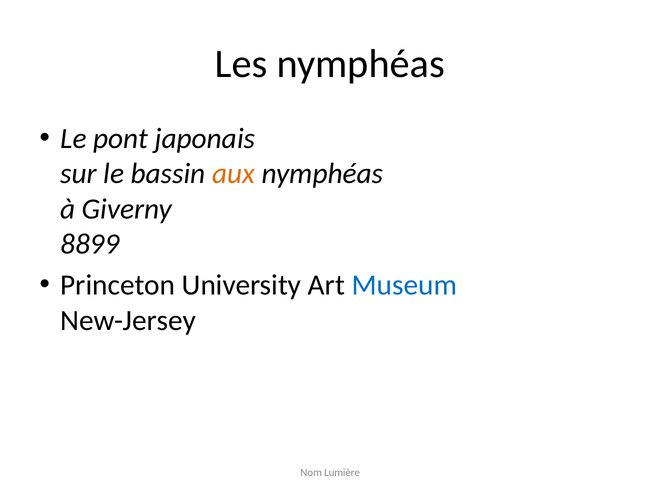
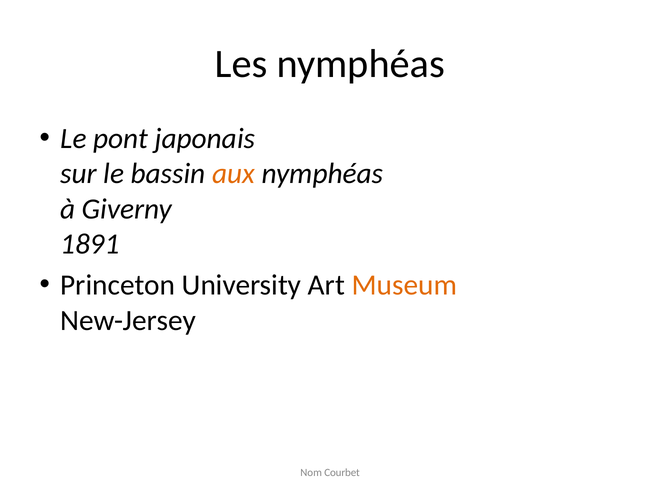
8899: 8899 -> 1891 (90, 244)
Museum colour: blue -> orange (404, 285)
Lumière: Lumière -> Courbet (342, 473)
